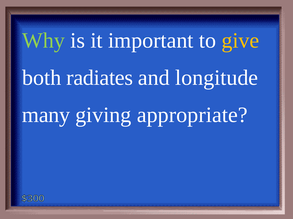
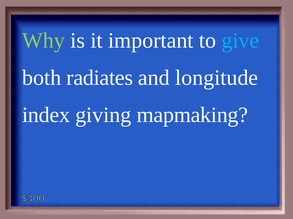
give colour: yellow -> light blue (240, 41)
many: many -> index (46, 115)
appropriate: appropriate -> mapmaking (192, 115)
